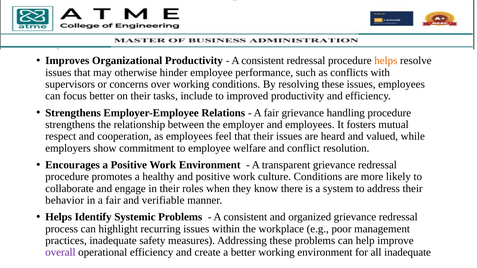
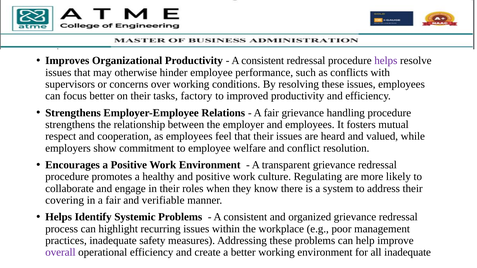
helps colour: orange -> purple (386, 61)
include: include -> factory (196, 96)
culture Conditions: Conditions -> Regulating (318, 177)
behavior: behavior -> covering (65, 200)
